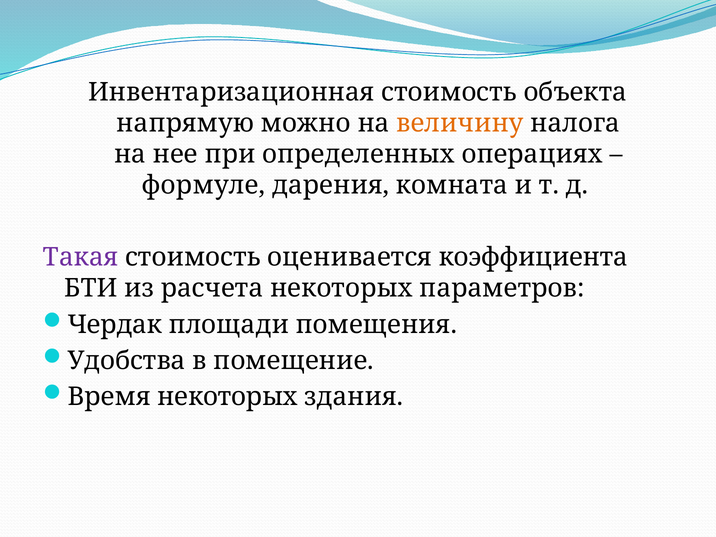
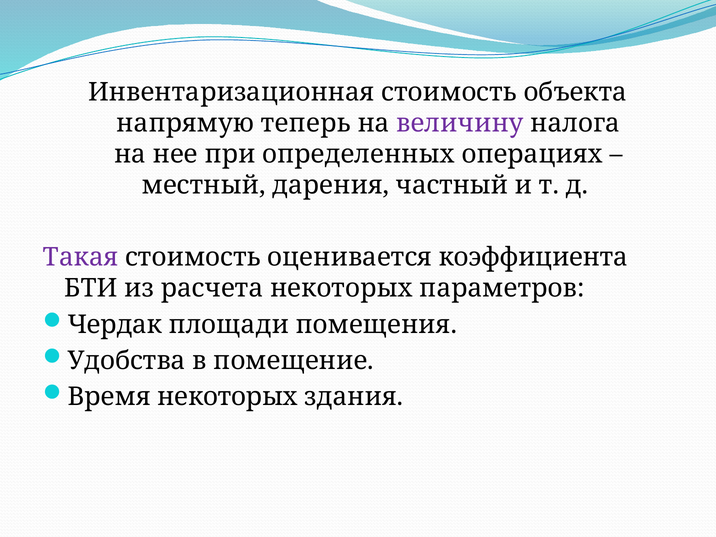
можно: можно -> теперь (306, 123)
величину colour: orange -> purple (460, 123)
формуле: формуле -> местный (204, 185)
комната: комната -> частный (452, 185)
